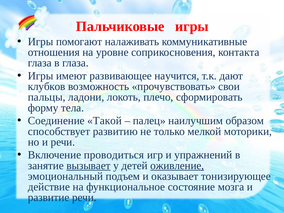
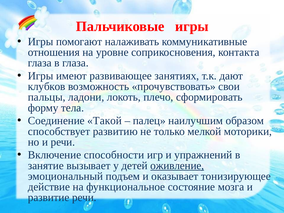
научится: научится -> занятиях (177, 76)
проводиться: проводиться -> способности (114, 155)
вызывает underline: present -> none (89, 166)
